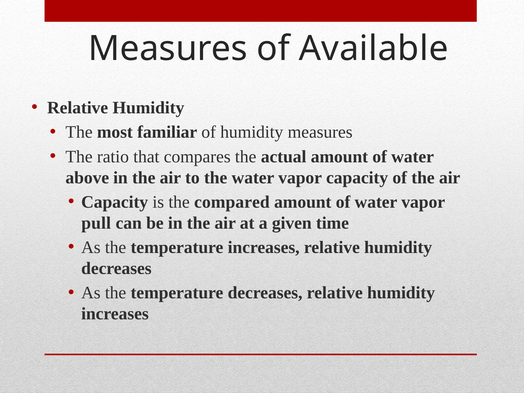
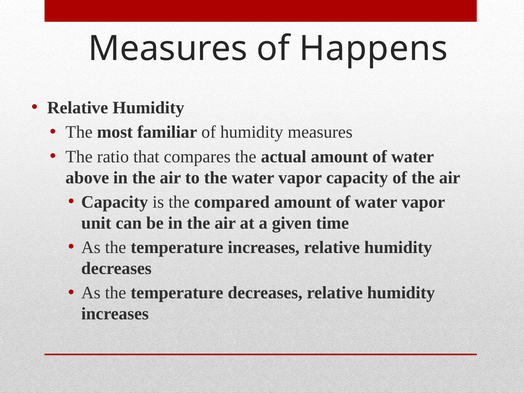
Available: Available -> Happens (374, 49)
pull: pull -> unit (96, 223)
